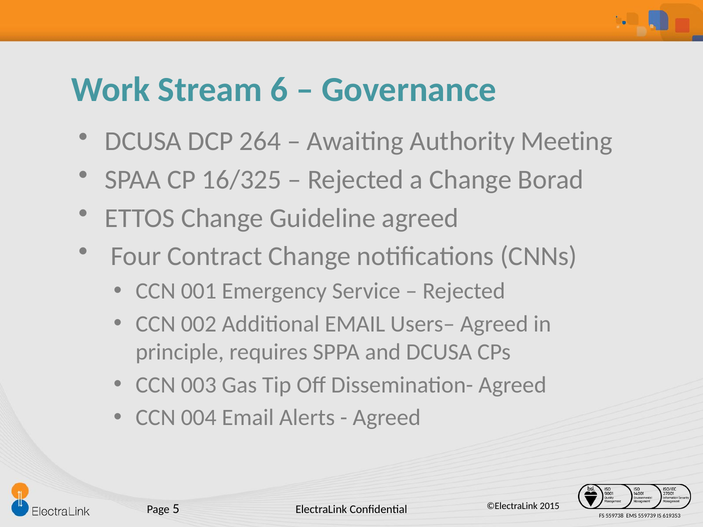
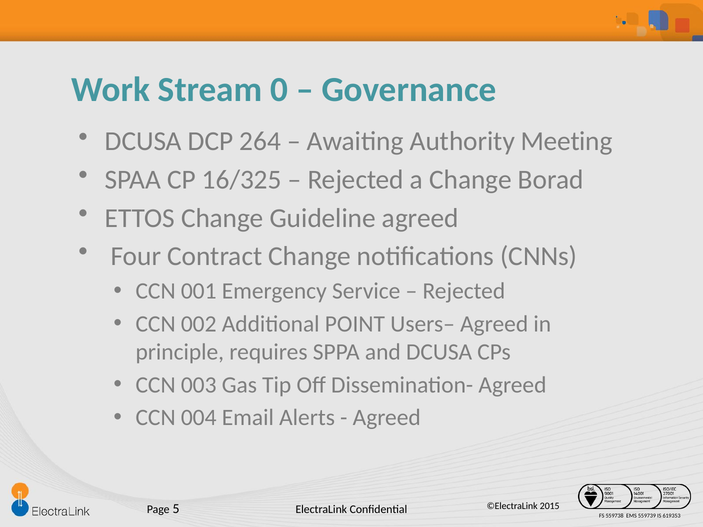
6: 6 -> 0 (279, 89)
Additional EMAIL: EMAIL -> POINT (355, 324)
